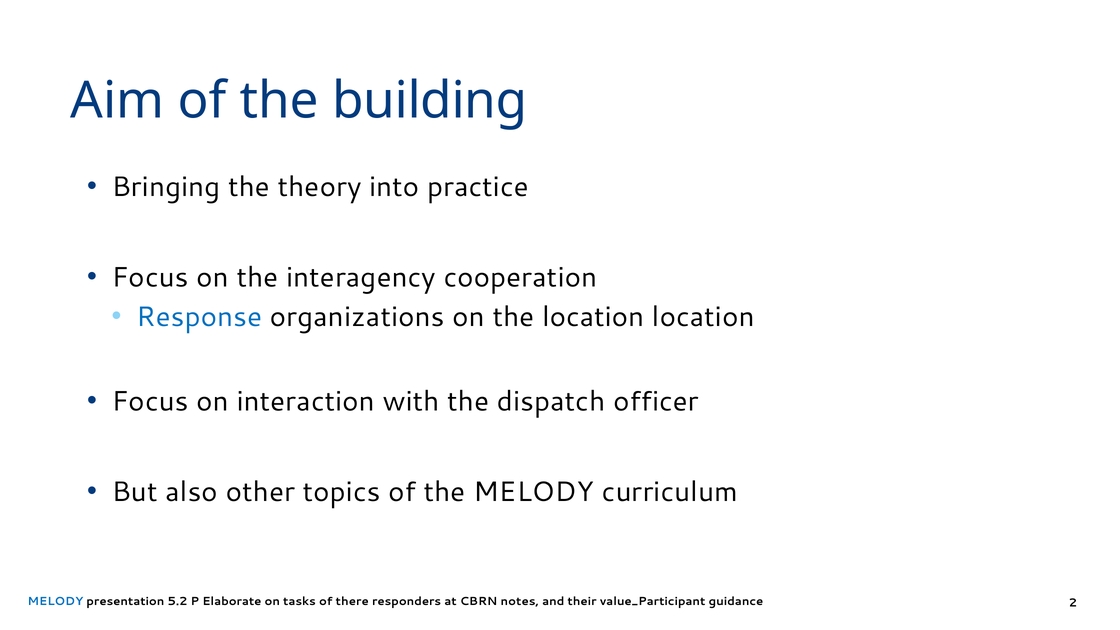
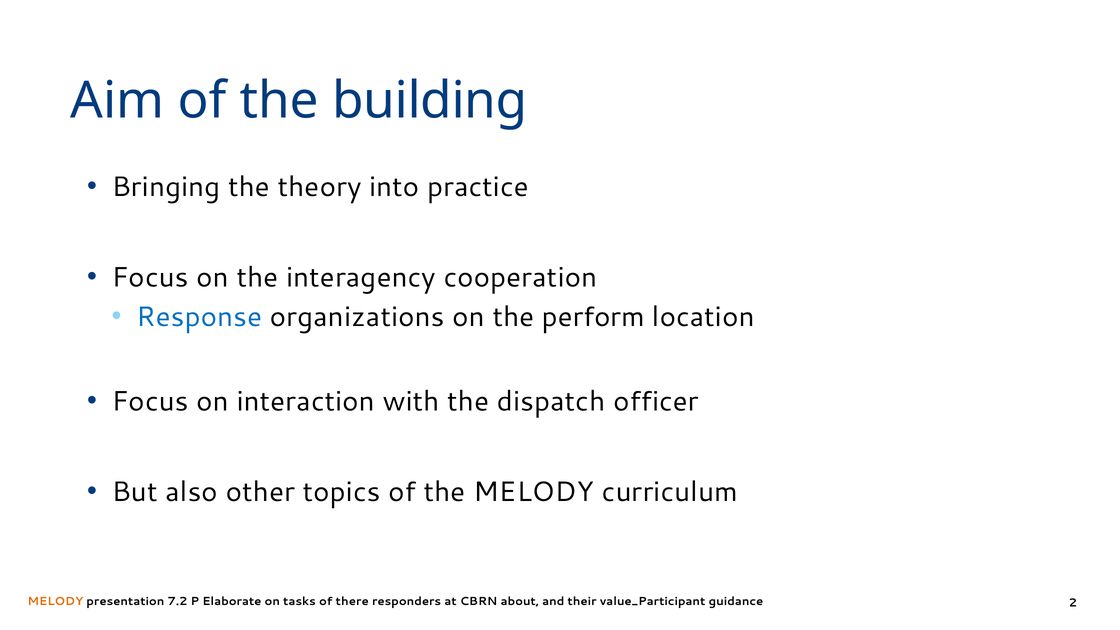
the location: location -> perform (593, 317)
MELODY colour: blue -> orange (55, 602)
5.2: 5.2 -> 7.2 (178, 602)
notes: notes -> about (520, 602)
